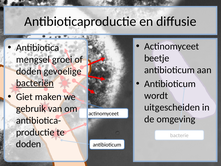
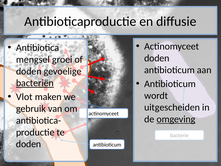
beetje: beetje -> doden (157, 58)
Giet: Giet -> Vlot (24, 97)
omgeving underline: none -> present (176, 119)
